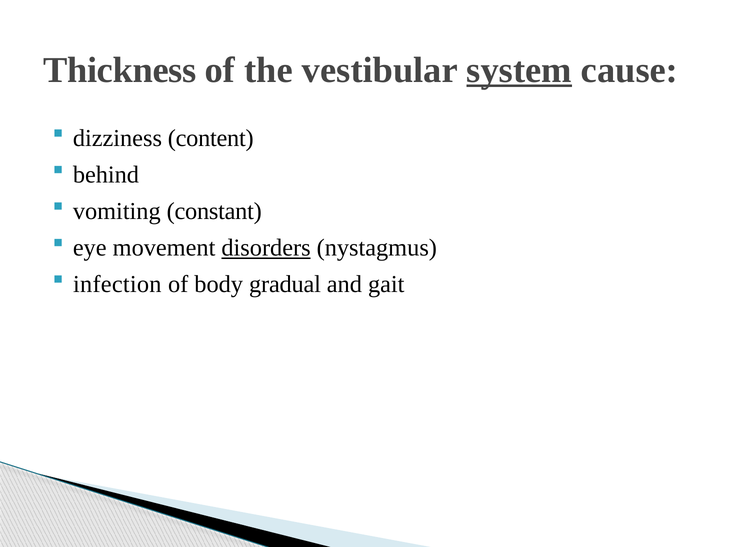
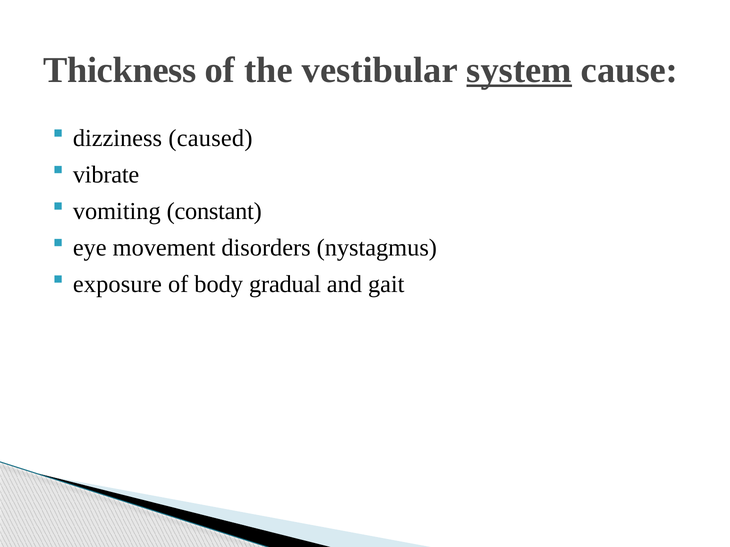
content: content -> caused (210, 138)
behind: behind -> vibrate (106, 175)
disorders underline: present -> none (266, 248)
infection: infection -> exposure (117, 284)
